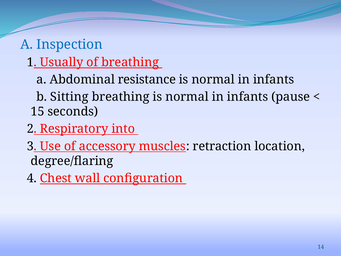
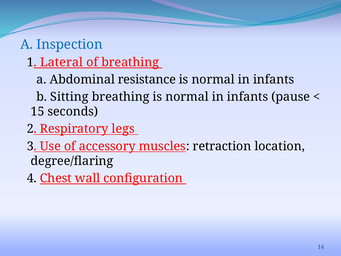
Usually: Usually -> Lateral (62, 62)
into: into -> legs (123, 129)
